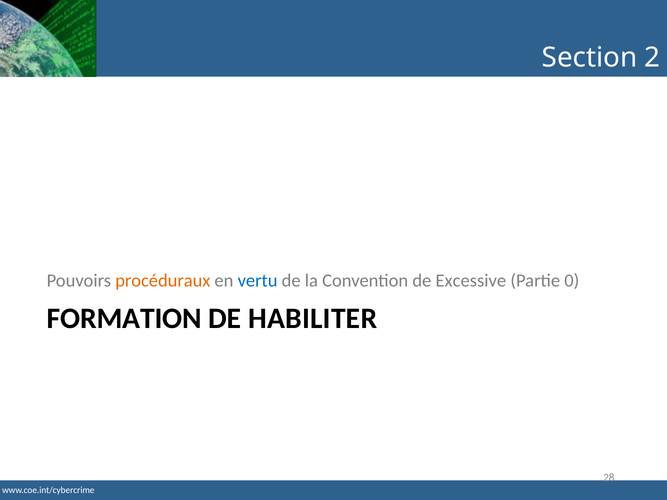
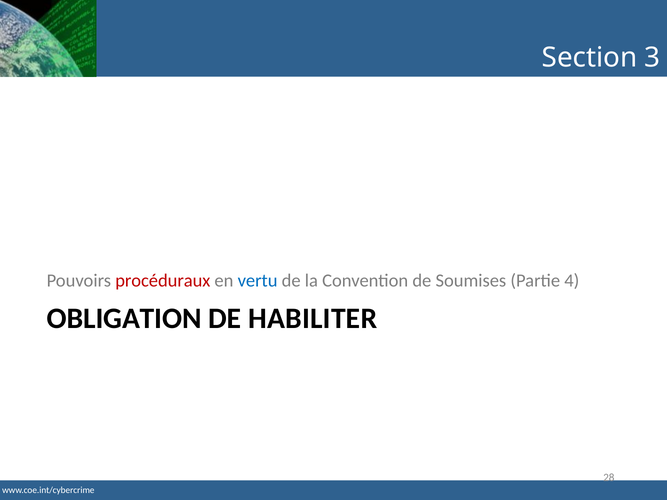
2: 2 -> 3 (652, 57)
procéduraux colour: orange -> red (163, 281)
Excessive: Excessive -> Soumises (471, 281)
0: 0 -> 4 (572, 281)
FORMATION: FORMATION -> OBLIGATION (124, 319)
